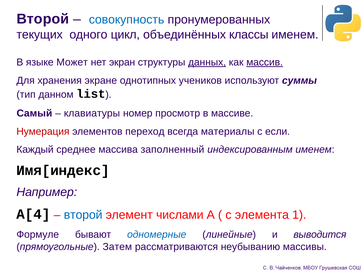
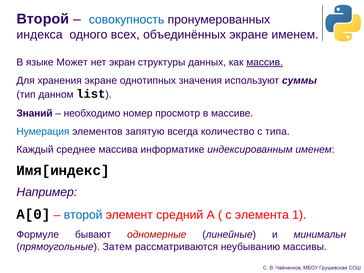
текущих: текущих -> индекса (40, 35)
цикл: цикл -> всех (125, 35)
объединённых классы: классы -> экране (249, 35)
данных underline: present -> none (207, 62)
учеников: учеников -> значения (200, 80)
Самый: Самый -> Знаний (35, 113)
клавиатуры: клавиатуры -> необходимо (92, 113)
Нумерация colour: red -> blue (43, 131)
переход: переход -> запятую (145, 131)
материалы: материалы -> количество (228, 131)
если: если -> типа (277, 131)
заполненный: заполненный -> информатике (172, 150)
A[4: A[4 -> A[0 (33, 214)
числами: числами -> средний (180, 215)
одномерные colour: blue -> red (157, 235)
выводится: выводится -> минимальн (320, 235)
